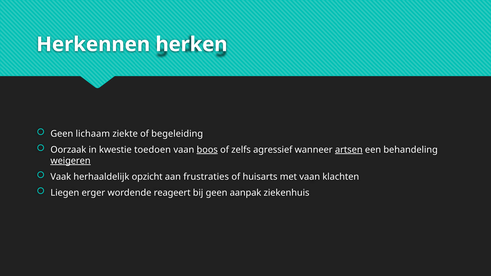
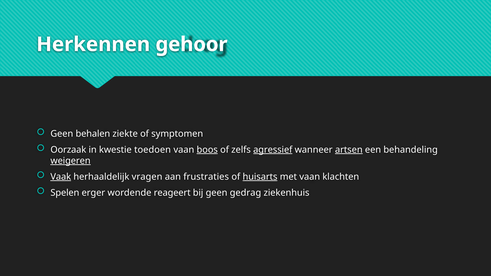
herken: herken -> gehoor (191, 44)
lichaam: lichaam -> behalen (93, 134)
begeleiding: begeleiding -> symptomen (177, 134)
agressief underline: none -> present (273, 150)
Vaak underline: none -> present (61, 177)
opzicht: opzicht -> vragen (147, 177)
huisarts underline: none -> present (260, 177)
Liegen: Liegen -> Spelen (65, 193)
aanpak: aanpak -> gedrag (245, 193)
